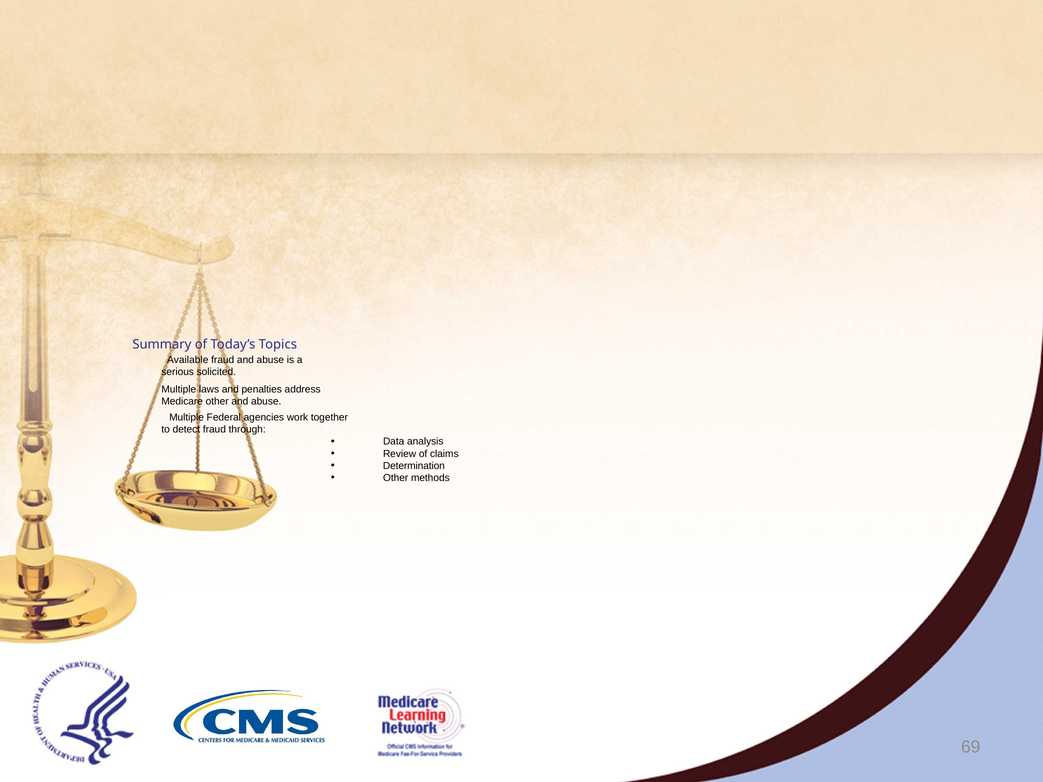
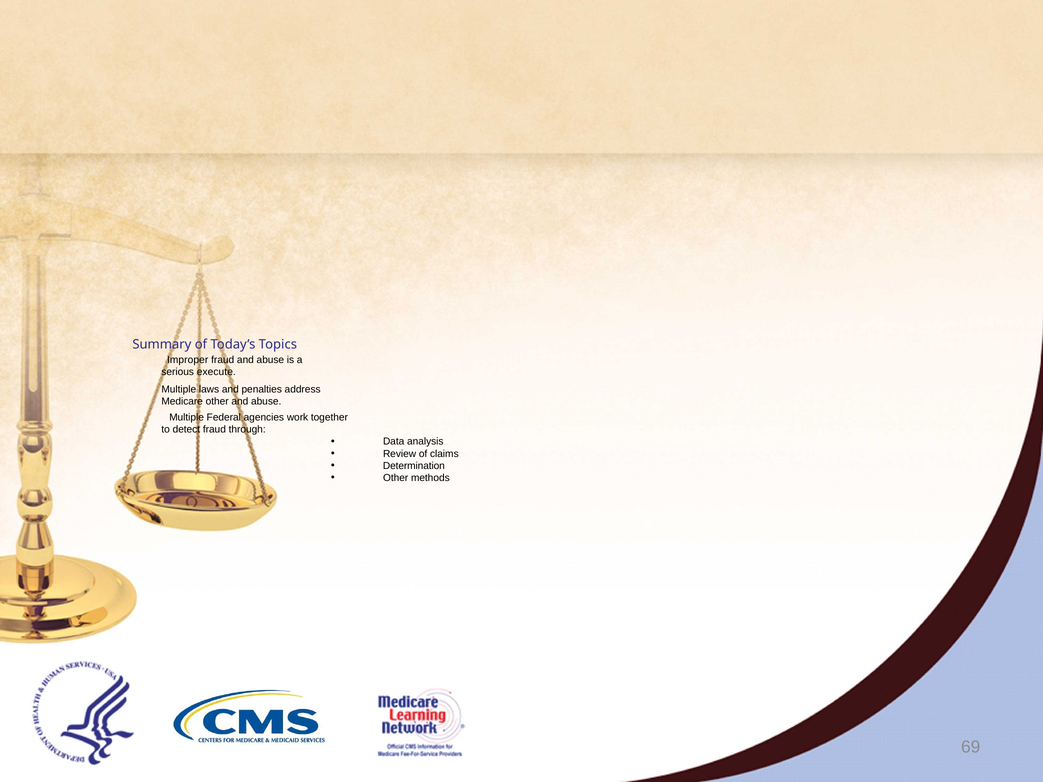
Available: Available -> Improper (188, 360)
solicited: solicited -> execute (216, 372)
